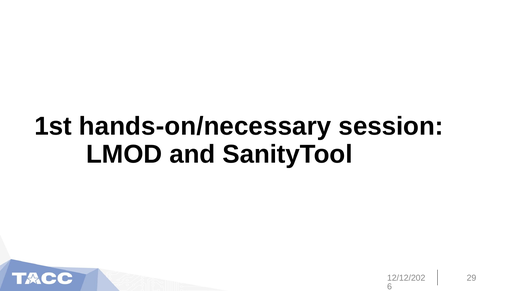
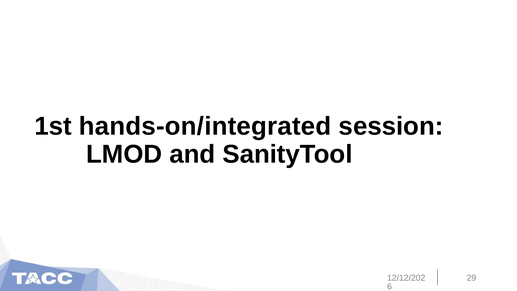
hands-on/necessary: hands-on/necessary -> hands-on/integrated (205, 126)
